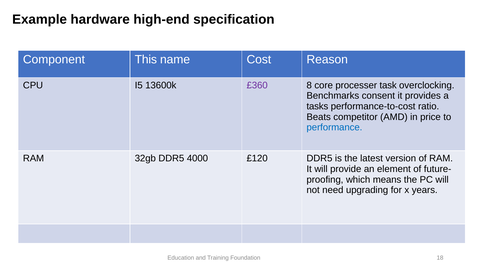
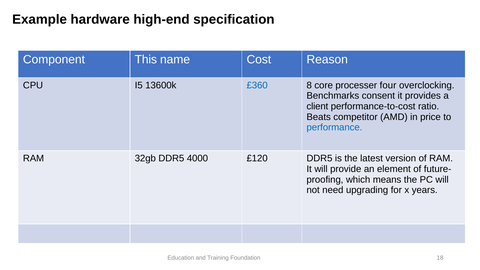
£360 colour: purple -> blue (257, 85)
task: task -> four (388, 85)
tasks: tasks -> client (317, 106)
